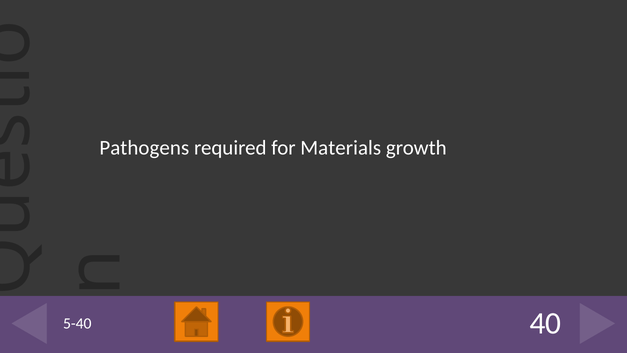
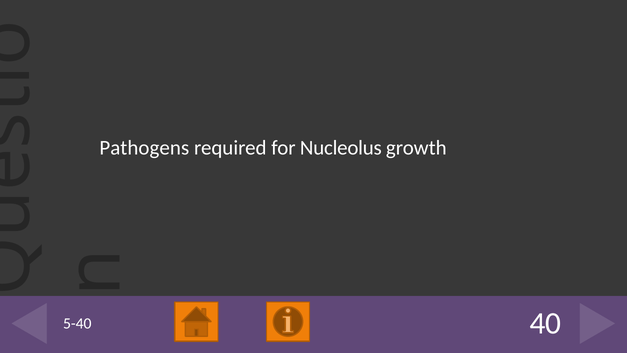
Materials: Materials -> Nucleolus (341, 148)
